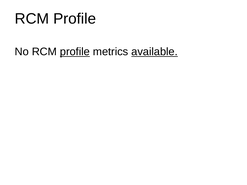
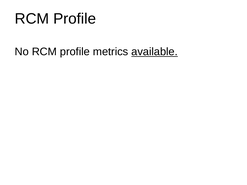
profile underline: present -> none (75, 52)
